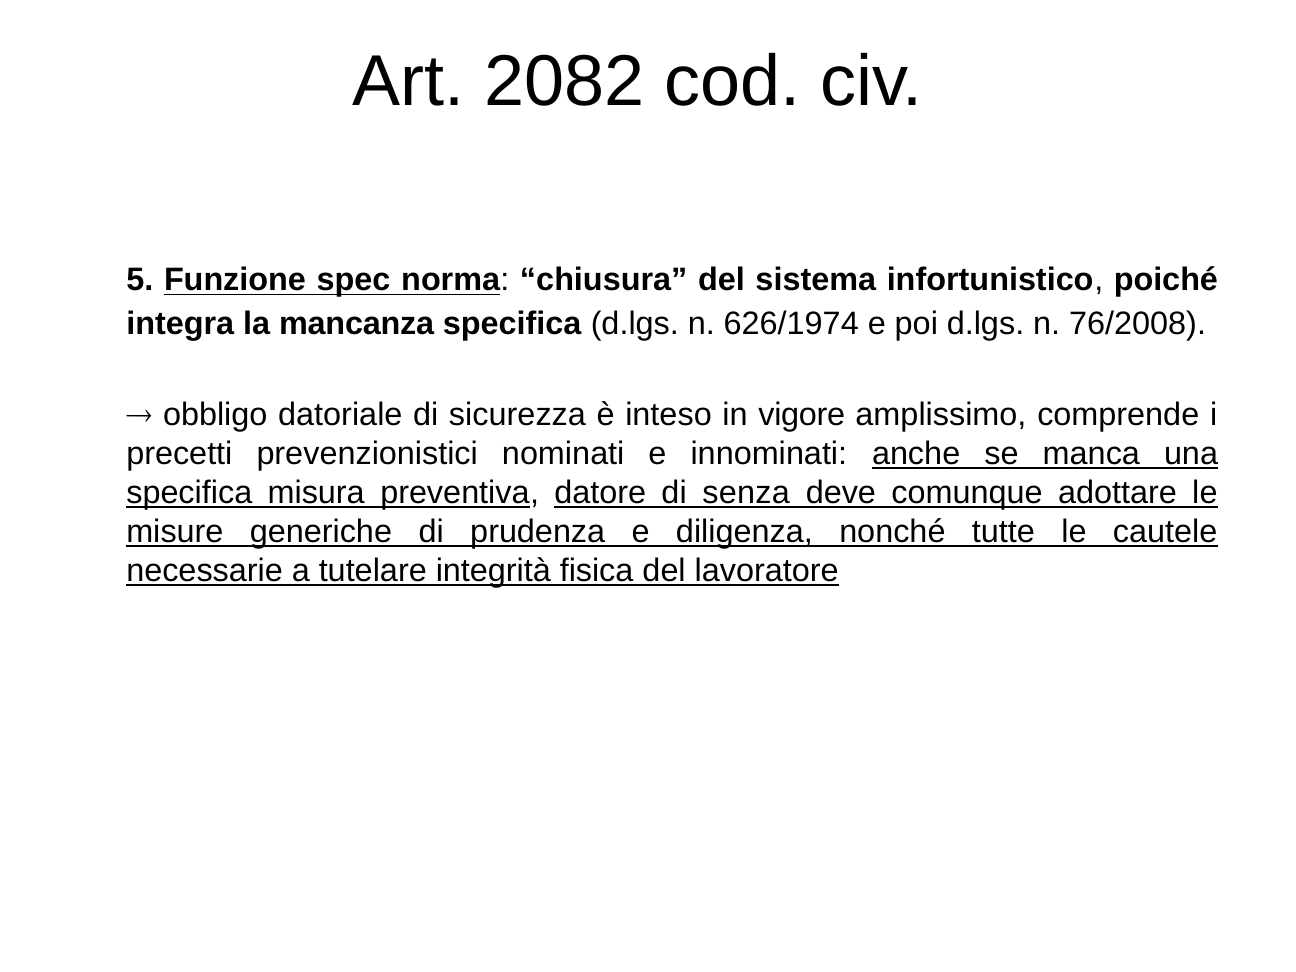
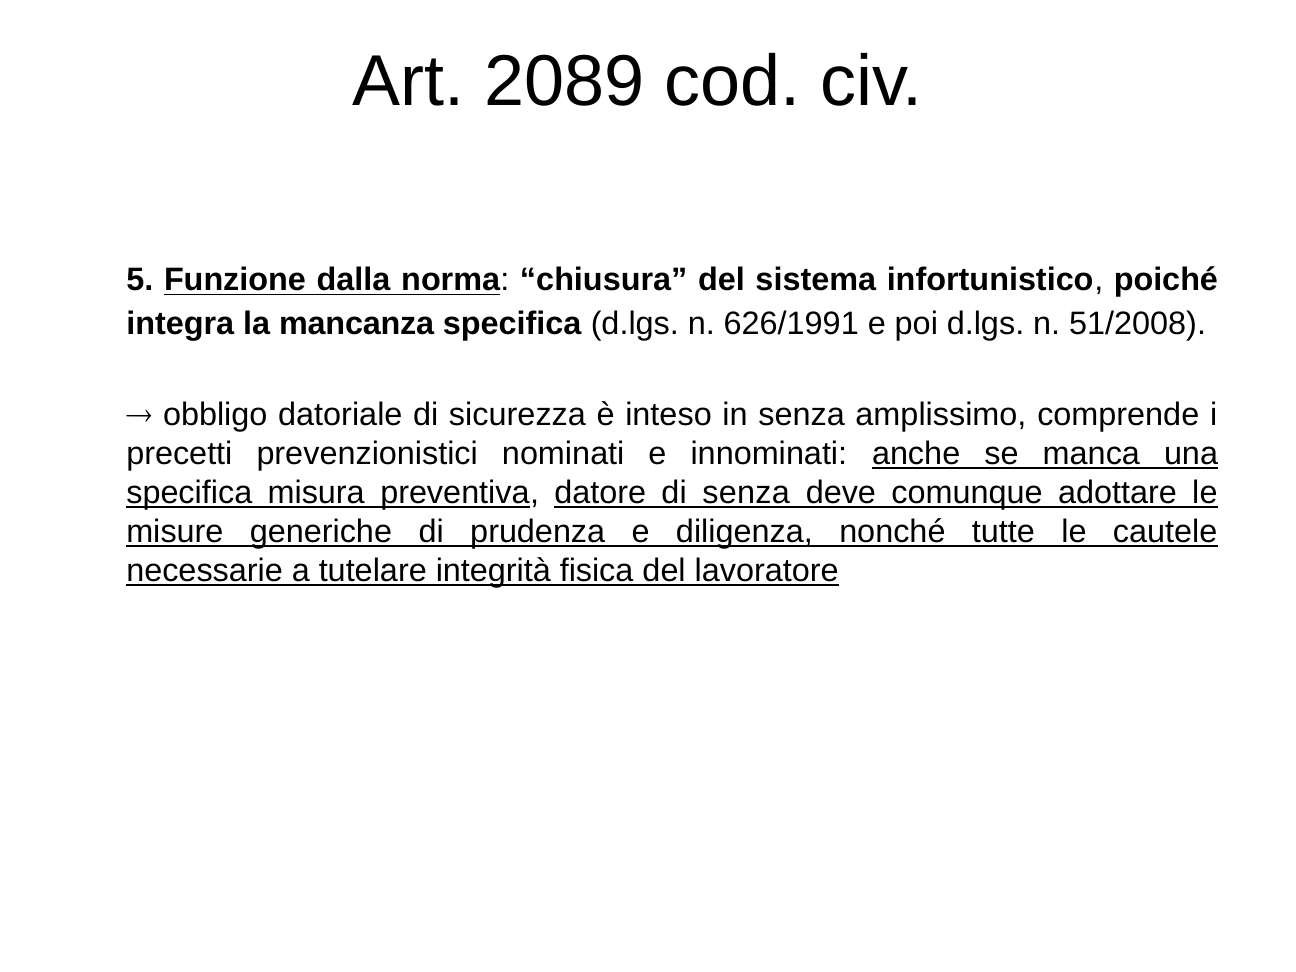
2082: 2082 -> 2089 (565, 82)
spec: spec -> dalla (354, 280)
626/1974: 626/1974 -> 626/1991 (791, 324)
76/2008: 76/2008 -> 51/2008 (1138, 324)
in vigore: vigore -> senza (802, 415)
